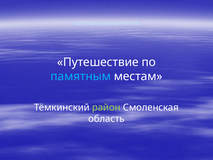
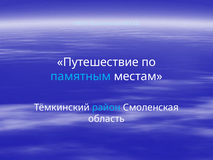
район colour: light green -> light blue (106, 107)
